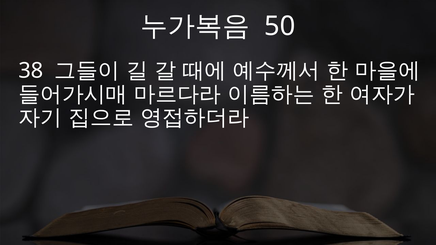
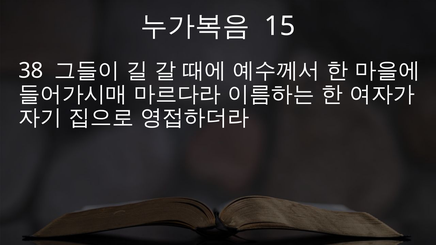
50: 50 -> 15 (280, 26)
